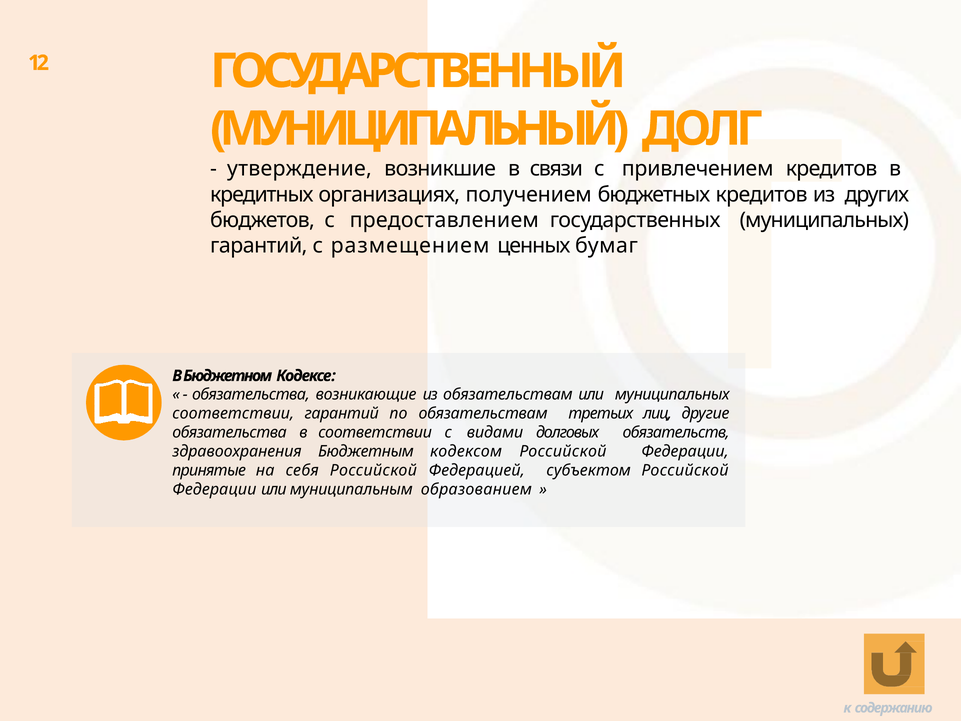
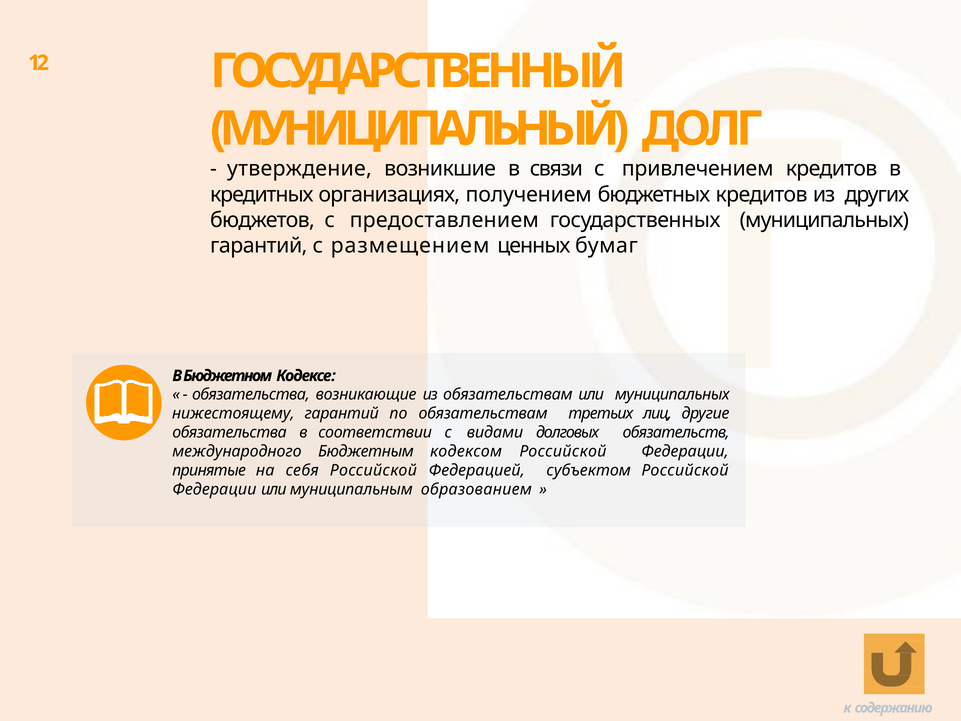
соответствии: соответствии -> нижестоящему (233, 413)
здравоохранения: здравоохранения -> международного (237, 451)
